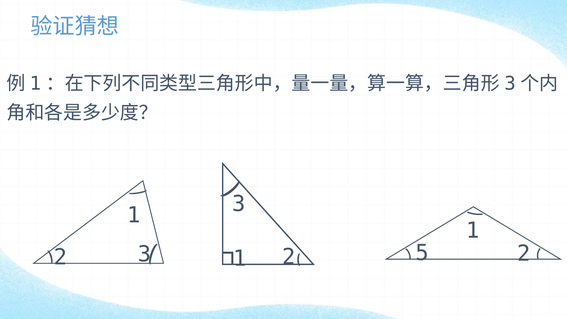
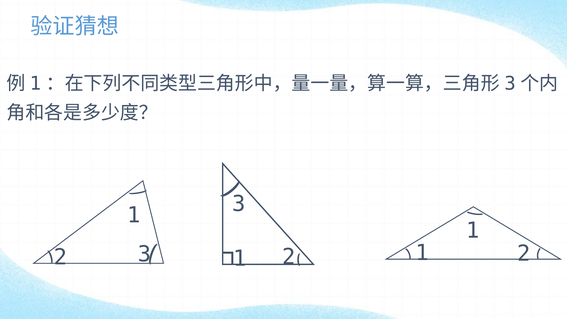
5: 5 -> 1 (422, 253)
